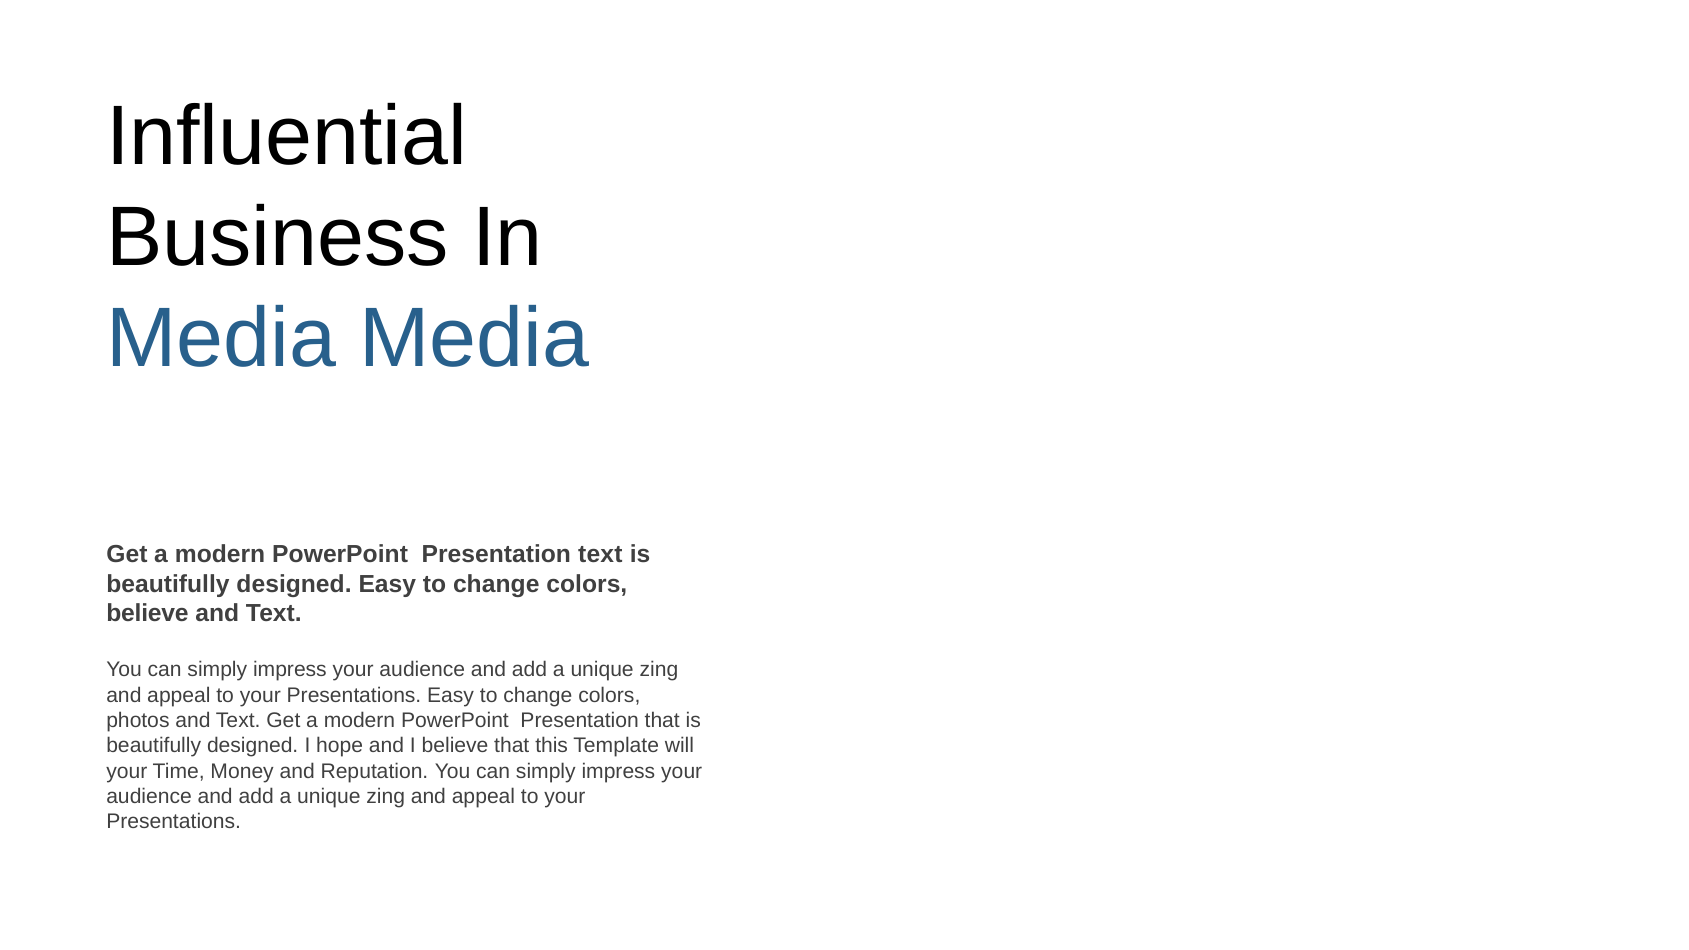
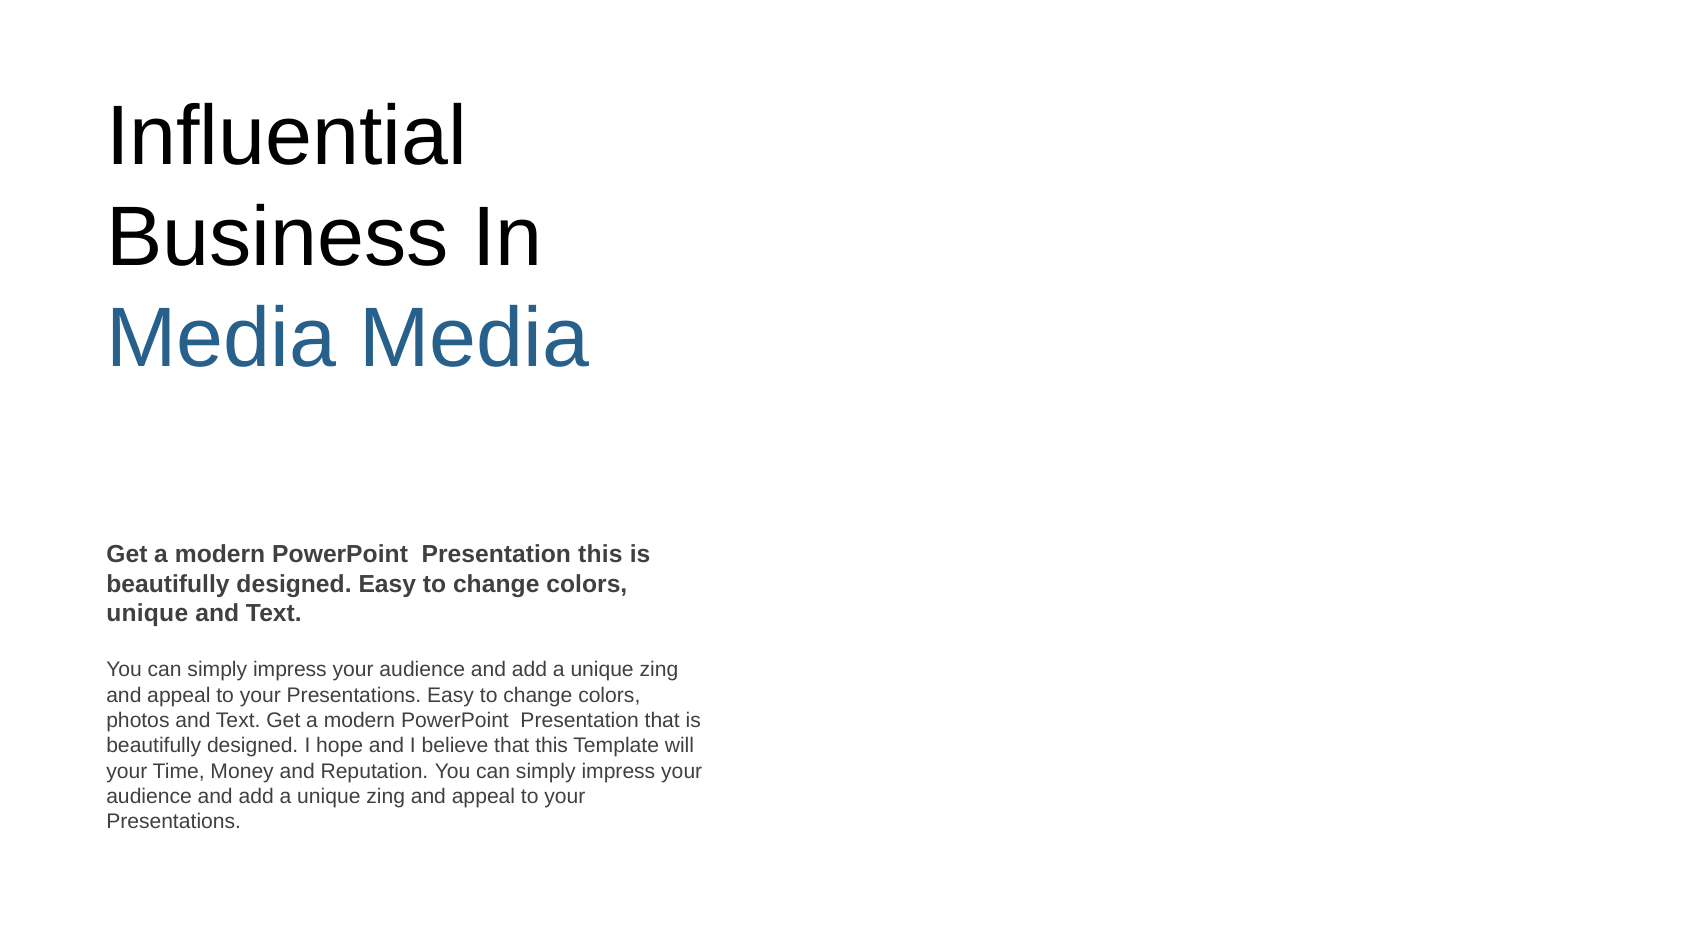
Presentation text: text -> this (600, 554)
believe: believe -> unique (147, 614)
